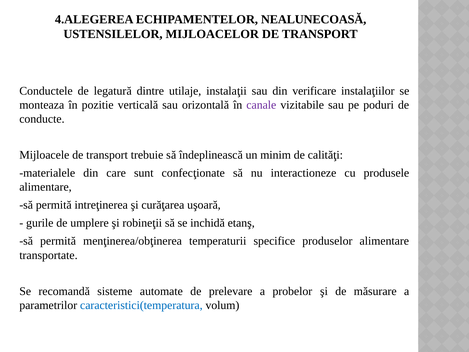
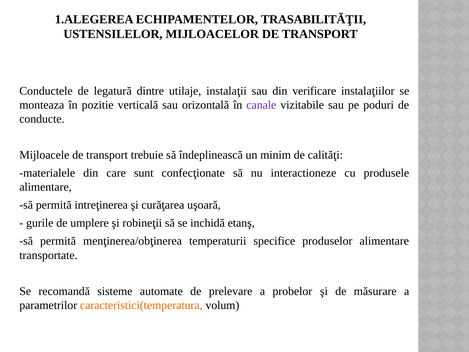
4.ALEGEREA: 4.ALEGEREA -> 1.ALEGEREA (94, 19)
NEALUNECOASĂ: NEALUNECOASĂ -> TRASABILITĂŢII (314, 19)
caracteristici(temperatura colour: blue -> orange (141, 305)
